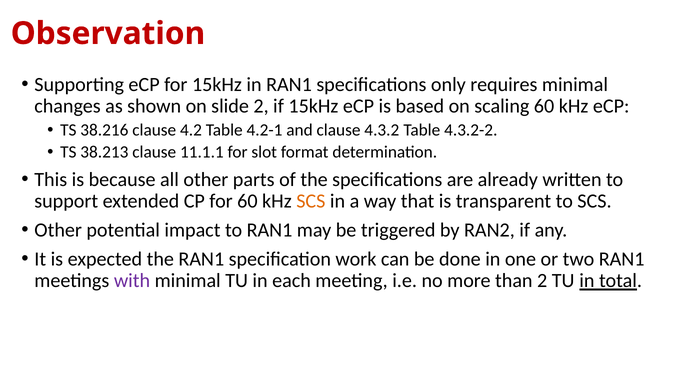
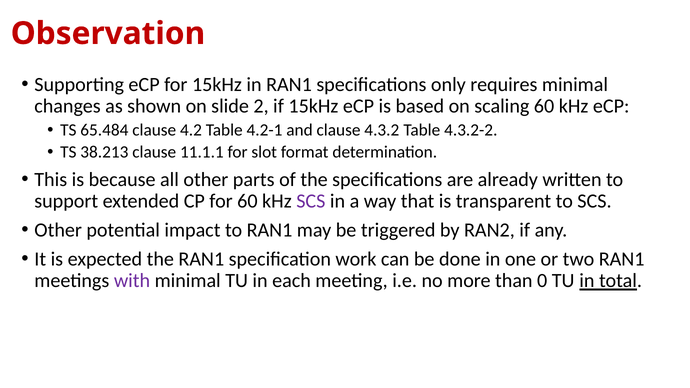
38.216: 38.216 -> 65.484 (104, 130)
SCS colour: orange -> purple (311, 201)
than 2: 2 -> 0 (542, 281)
